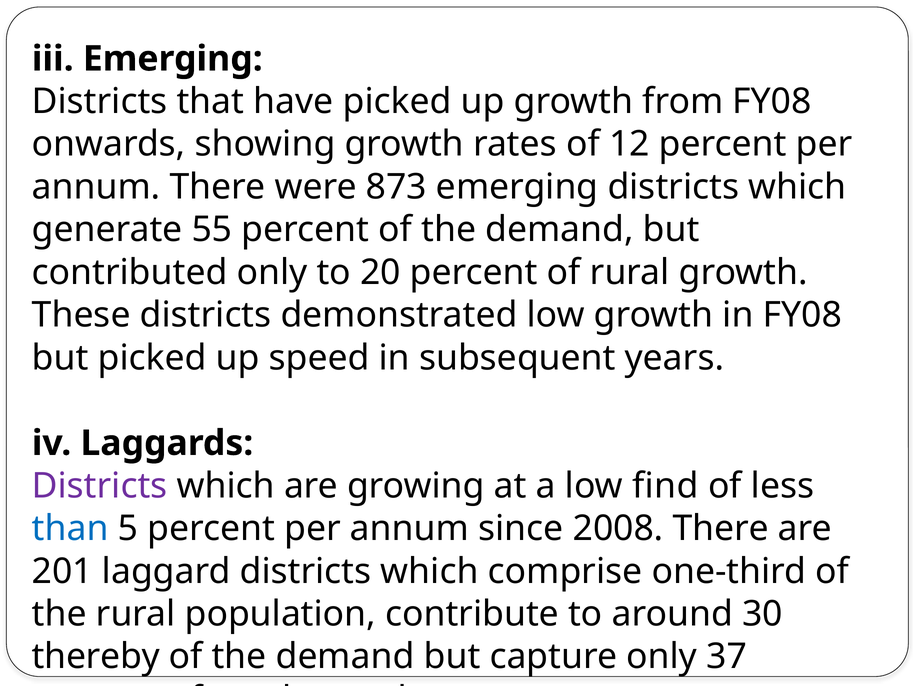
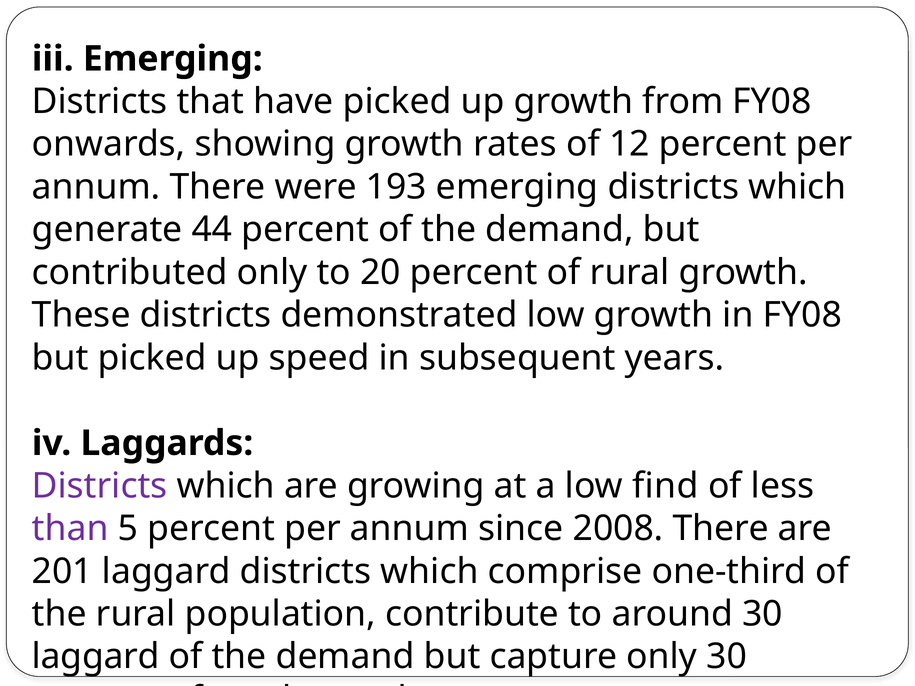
873: 873 -> 193 (396, 187)
55: 55 -> 44 (212, 230)
than colour: blue -> purple (70, 529)
thereby: thereby -> laggard (96, 657)
only 37: 37 -> 30 (727, 657)
